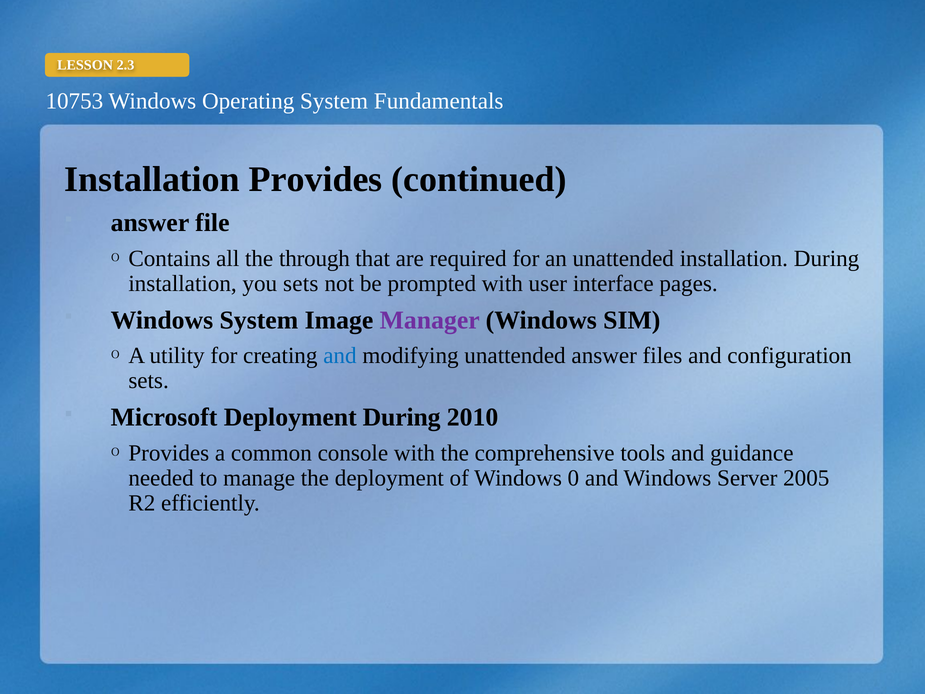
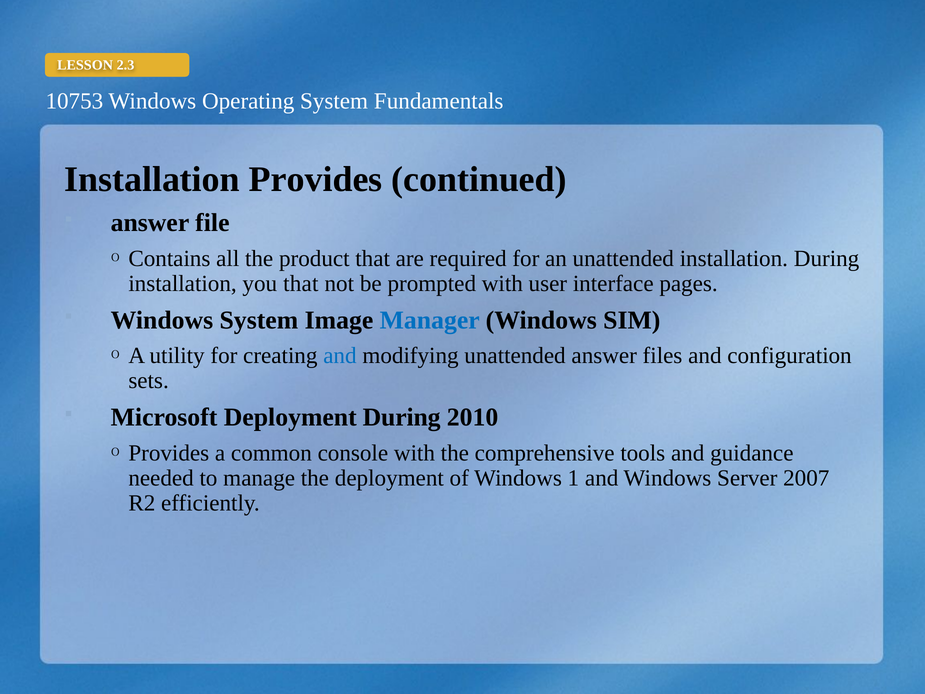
through: through -> product (314, 258)
you sets: sets -> that (301, 283)
Manager colour: purple -> blue (430, 320)
0: 0 -> 1 (573, 478)
2005: 2005 -> 2007 (806, 478)
